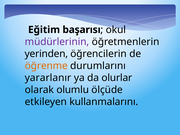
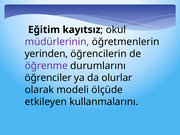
başarısı: başarısı -> kayıtsız (82, 30)
öğrenme colour: orange -> purple (46, 66)
yararlanır: yararlanır -> öğrenciler (48, 78)
olumlu: olumlu -> modeli (73, 90)
